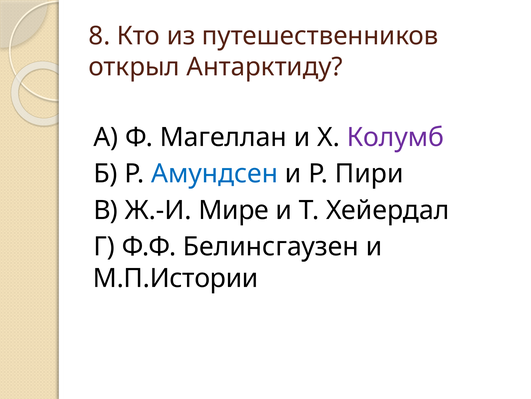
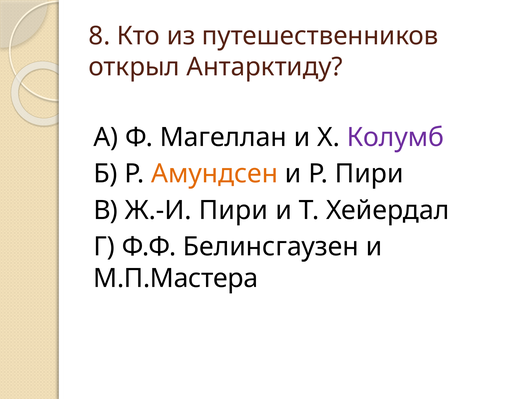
Амундсен colour: blue -> orange (215, 174)
Ж.-И Мире: Мире -> Пири (233, 210)
М.П.Истории: М.П.Истории -> М.П.Мастера (176, 278)
